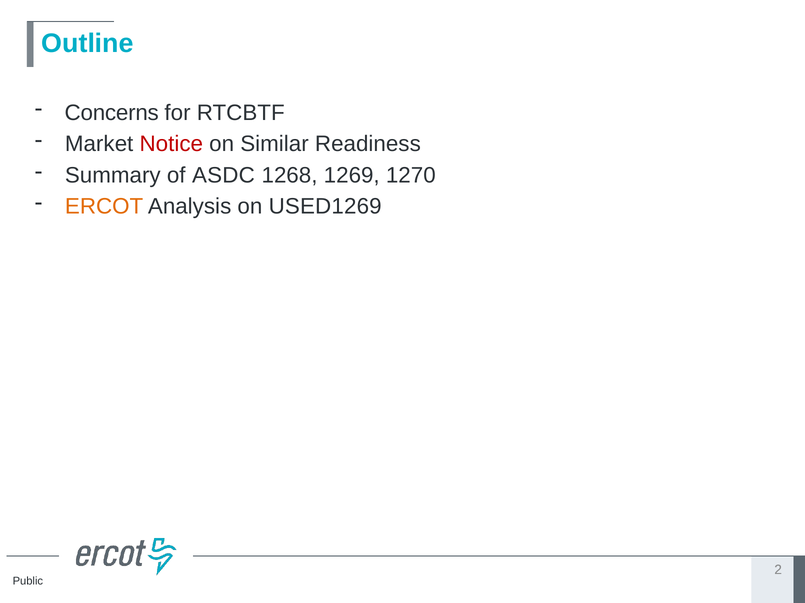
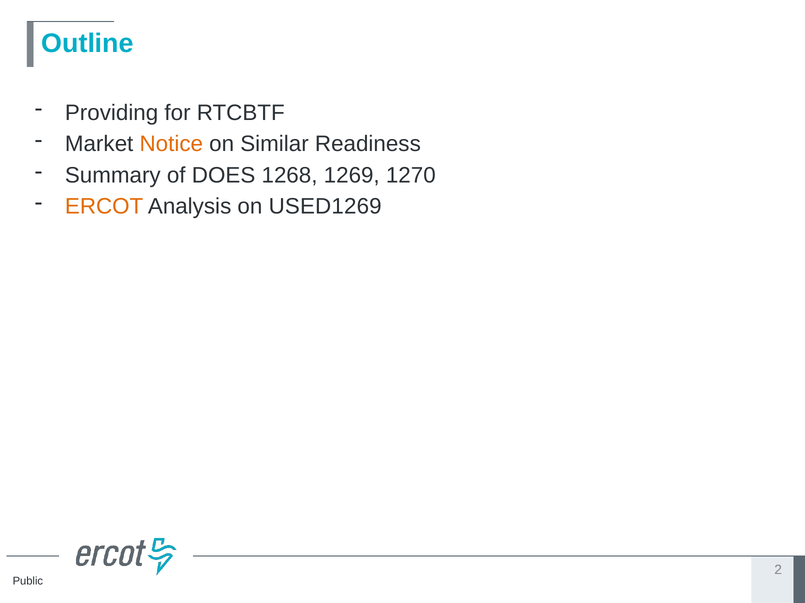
Concerns: Concerns -> Providing (112, 113)
Notice colour: red -> orange (171, 144)
ASDC: ASDC -> DOES (224, 175)
